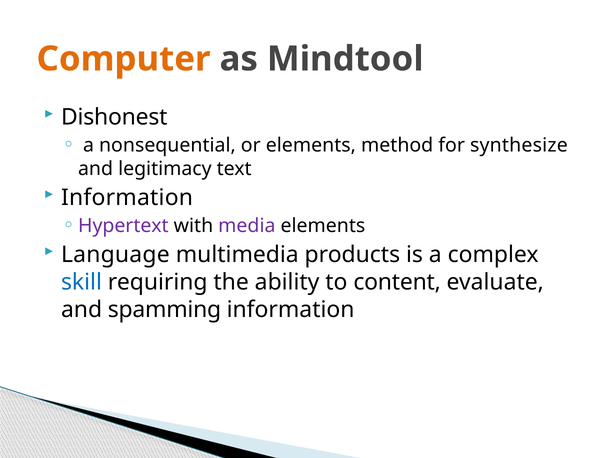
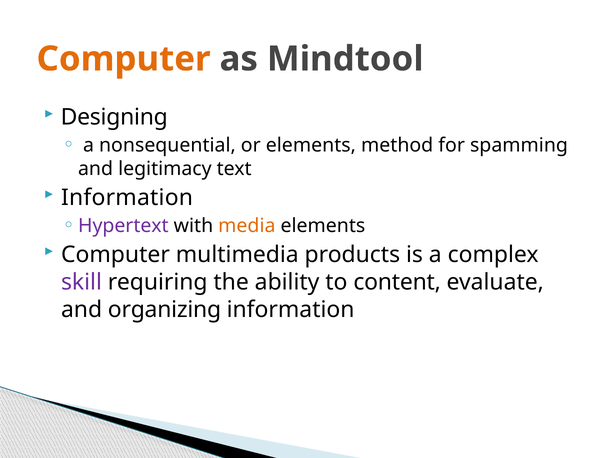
Dishonest: Dishonest -> Designing (114, 117)
synthesize: synthesize -> spamming (519, 145)
media colour: purple -> orange (247, 226)
Language: Language -> Computer (115, 255)
skill colour: blue -> purple (81, 282)
spamming: spamming -> organizing (165, 310)
